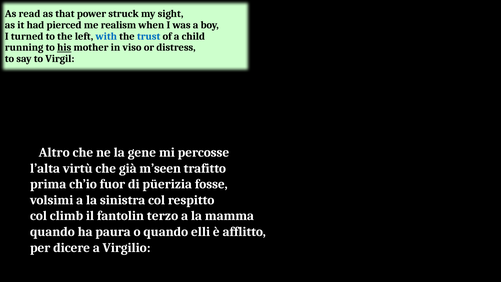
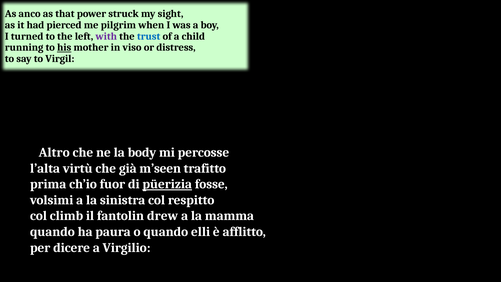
read: read -> anco (30, 14)
realism: realism -> pilgrim (118, 25)
with colour: blue -> purple (106, 36)
gene: gene -> body (142, 152)
püerizia underline: none -> present (167, 184)
terzo: terzo -> drew (163, 216)
